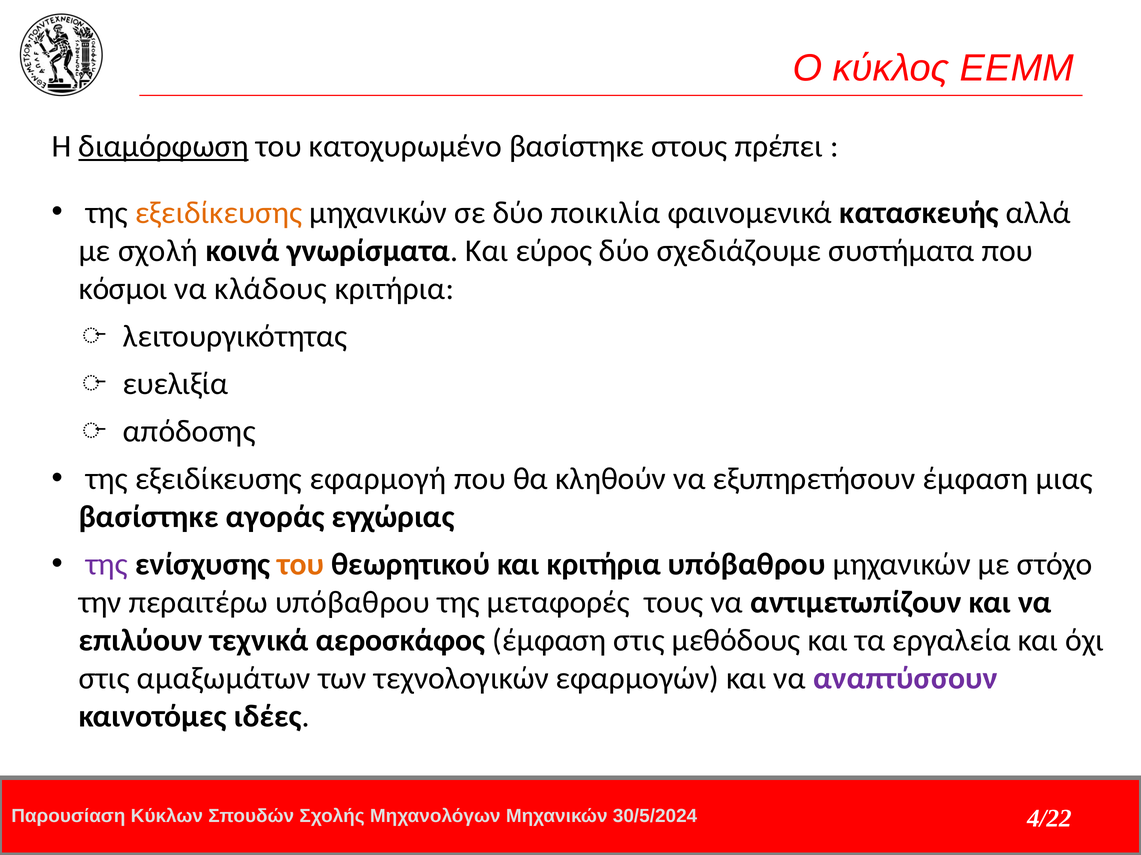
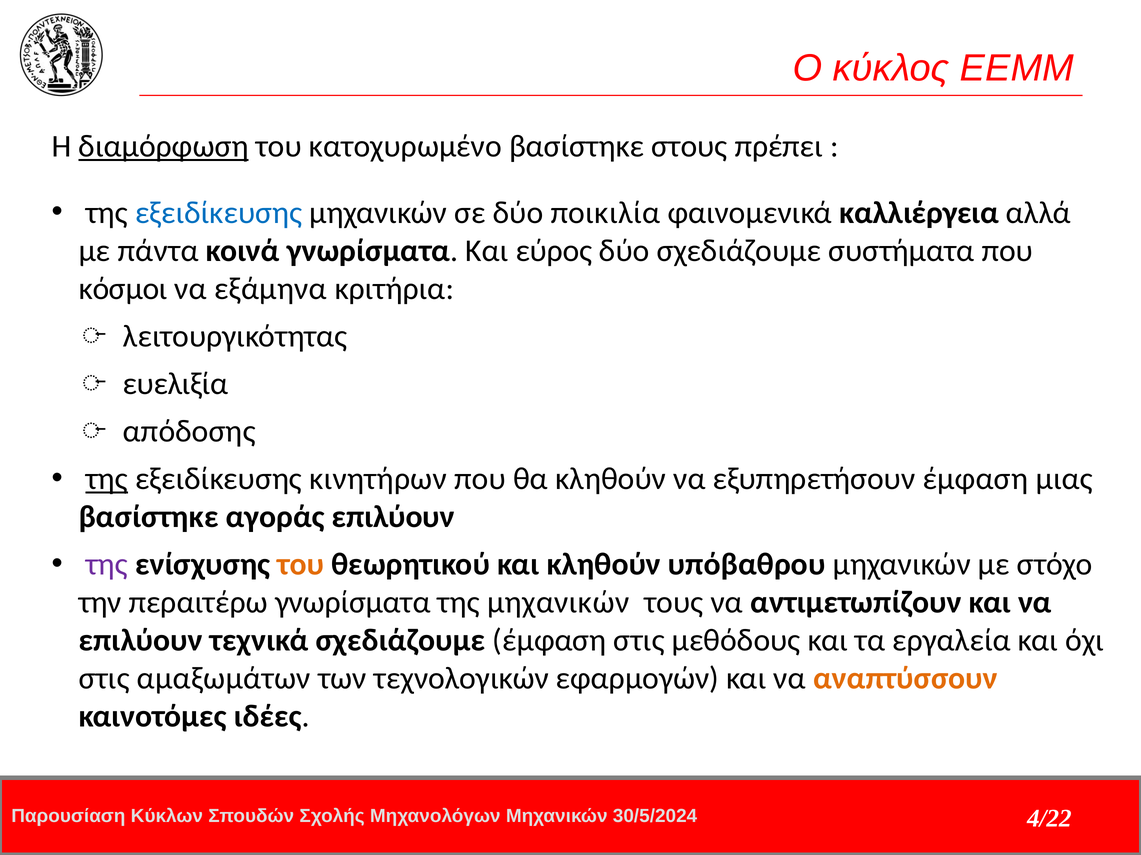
εξειδίκευσης colour: orange -> blue (219, 213)
κατασκευής: κατασκευής -> καλλιέργεια (919, 213)
σχολή: σχολή -> πάντα (158, 251)
κλάδους: κλάδους -> εξάμηνα (271, 289)
της underline: none -> present (107, 479)
εφαρμογή: εφαρμογή -> κινητήρων (378, 479)
αγοράς εγχώριας: εγχώριας -> επιλύουν (393, 517)
και κριτήρια: κριτήρια -> κληθούν (604, 565)
περαιτέρω υπόβαθρου: υπόβαθρου -> γνωρίσματα (353, 603)
της μεταφορές: μεταφορές -> μηχανικών (558, 603)
τεχνικά αεροσκάφος: αεροσκάφος -> σχεδιάζουμε (400, 641)
αναπτύσσουν colour: purple -> orange (905, 679)
